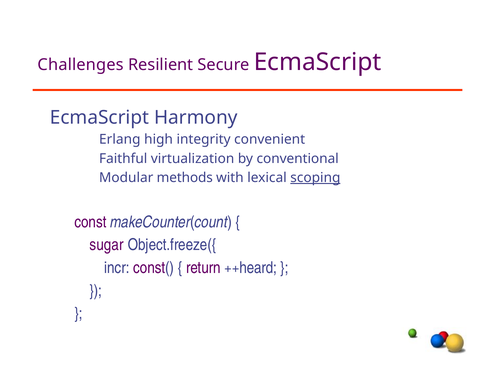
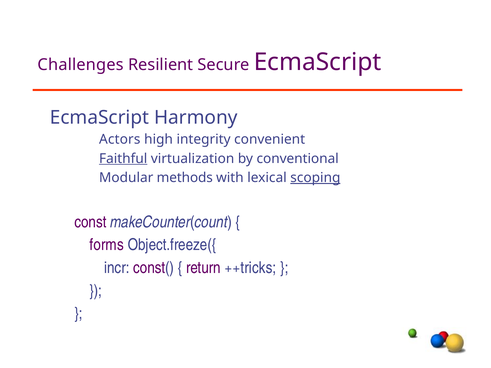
Erlang: Erlang -> Actors (120, 140)
Faithful underline: none -> present (123, 159)
sugar: sugar -> forms (107, 245)
++heard: ++heard -> ++tricks (250, 268)
